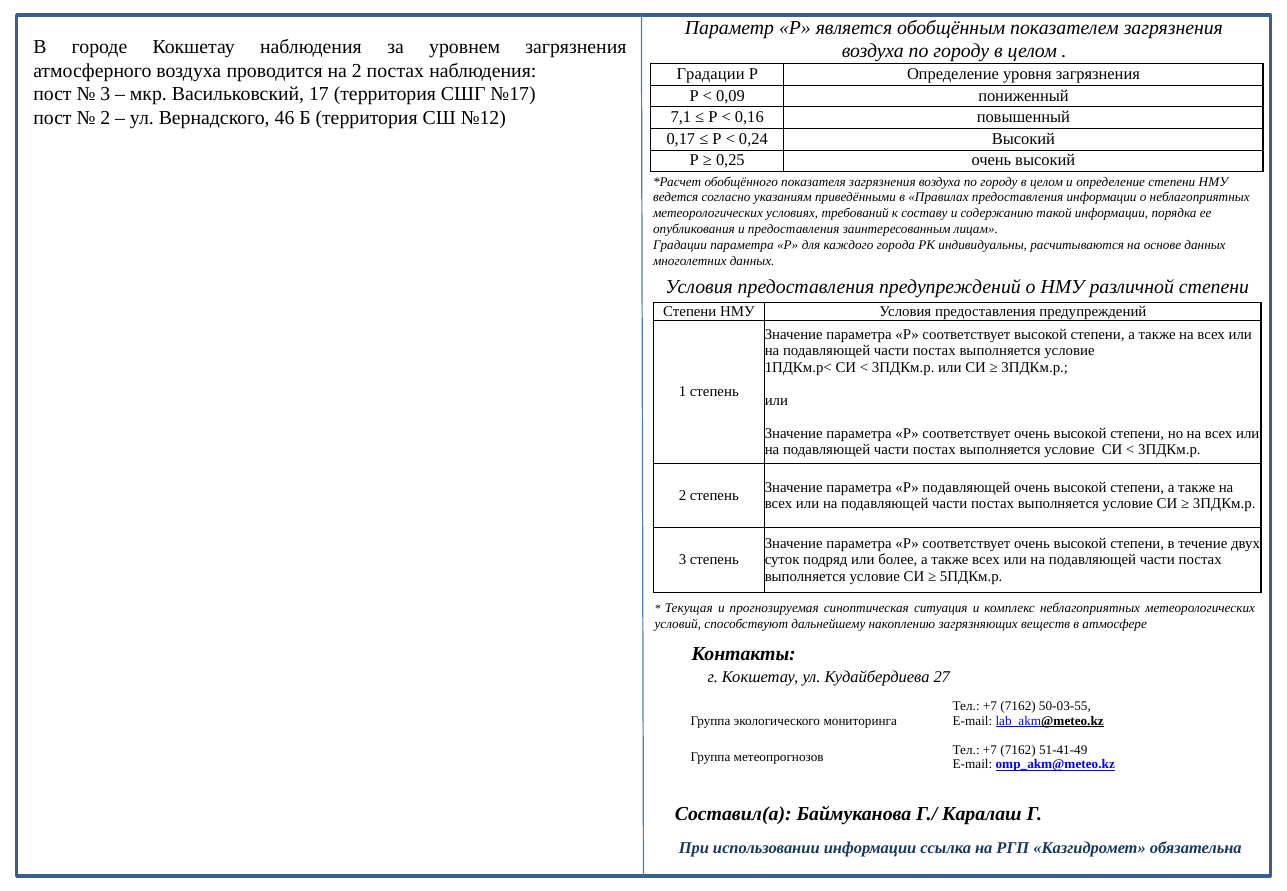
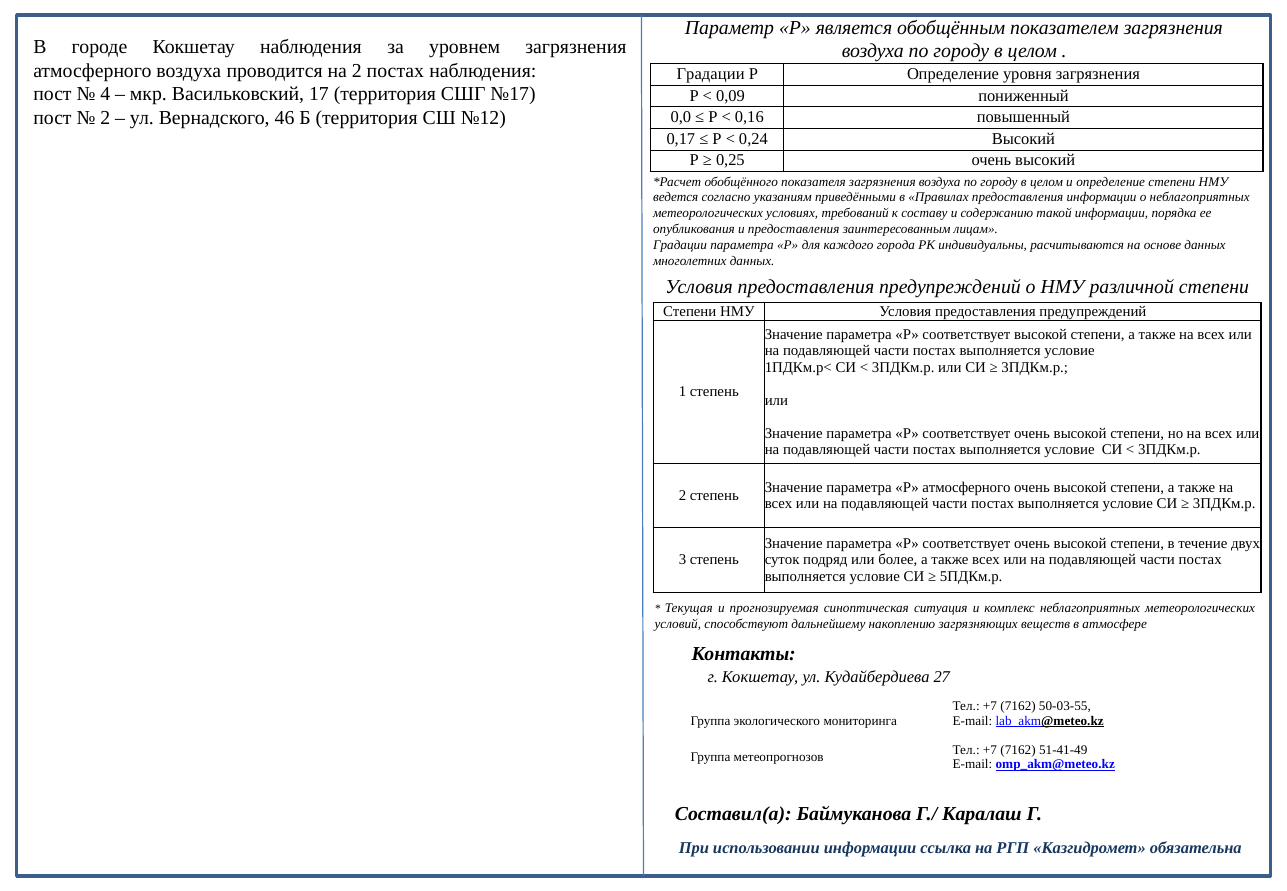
3: 3 -> 4 (105, 94)
7,1: 7,1 -> 0,0 (681, 117)
Р подавляющей: подавляющей -> атмосферного (967, 487)
